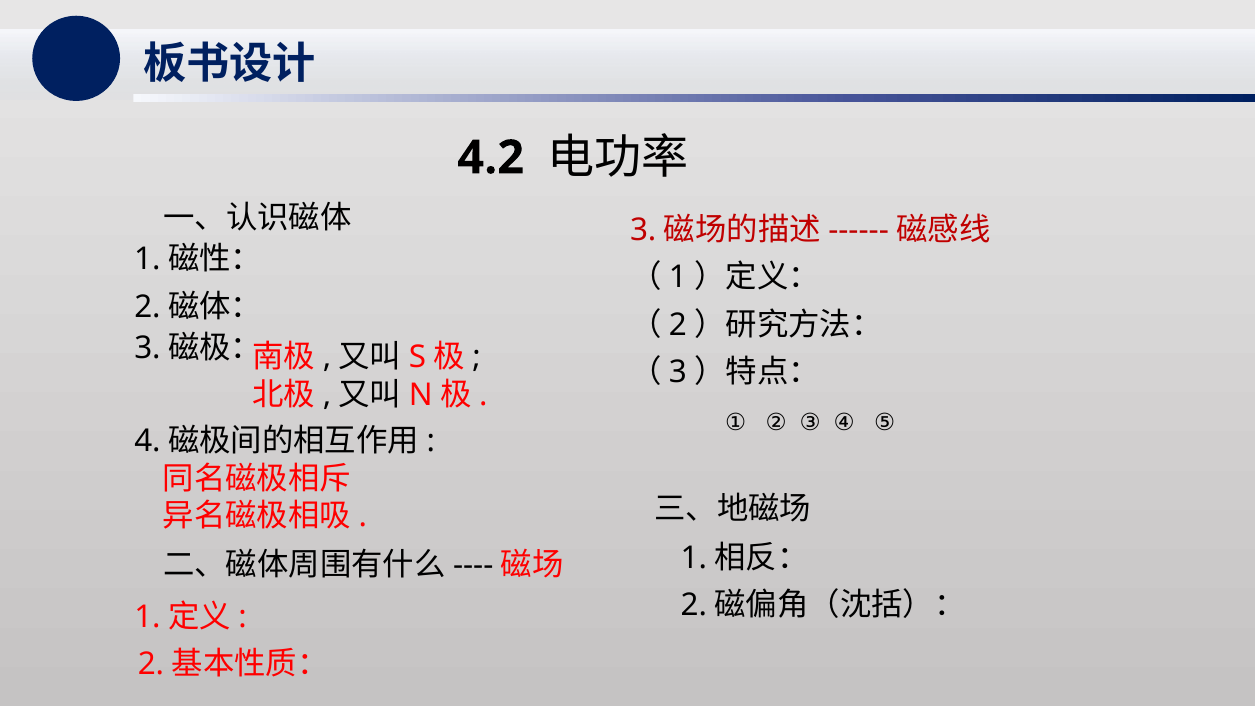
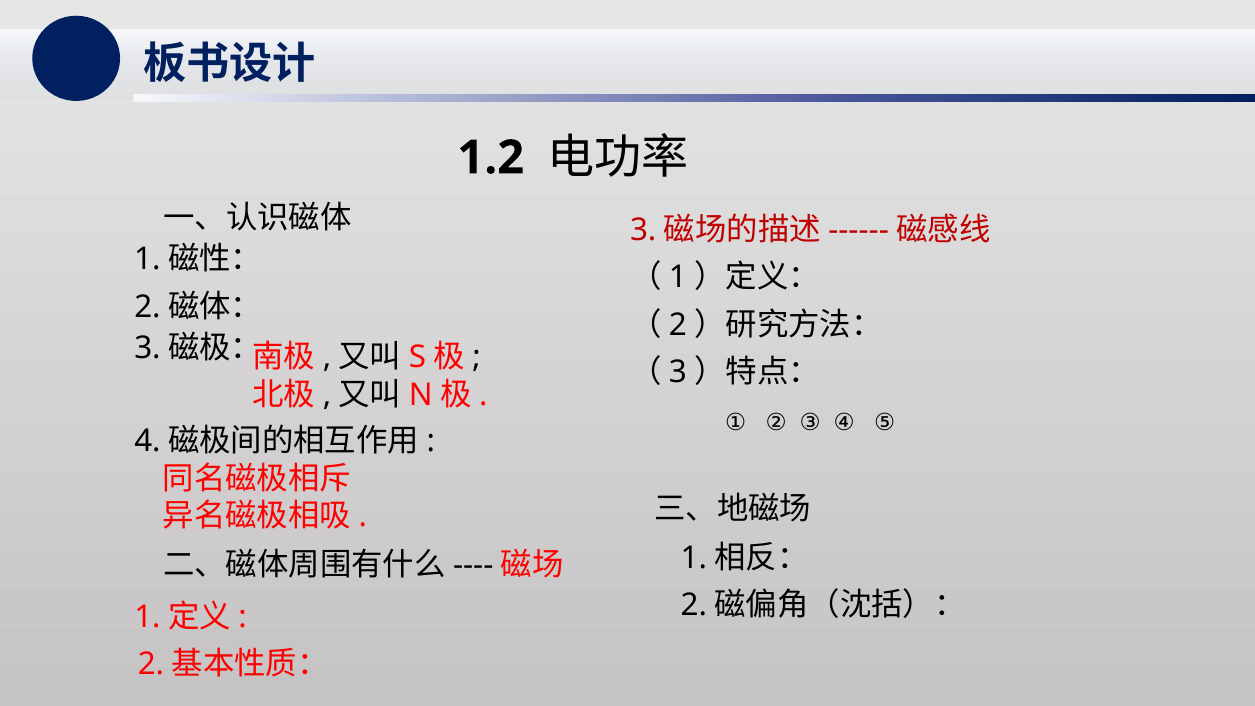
4.2: 4.2 -> 1.2 (491, 158)
